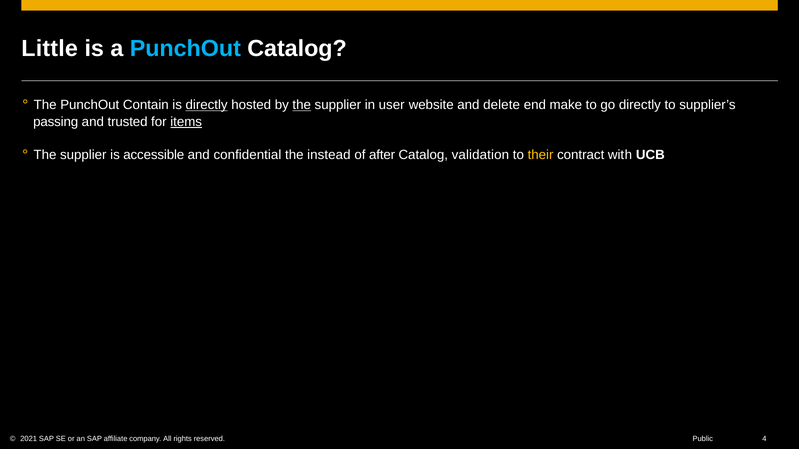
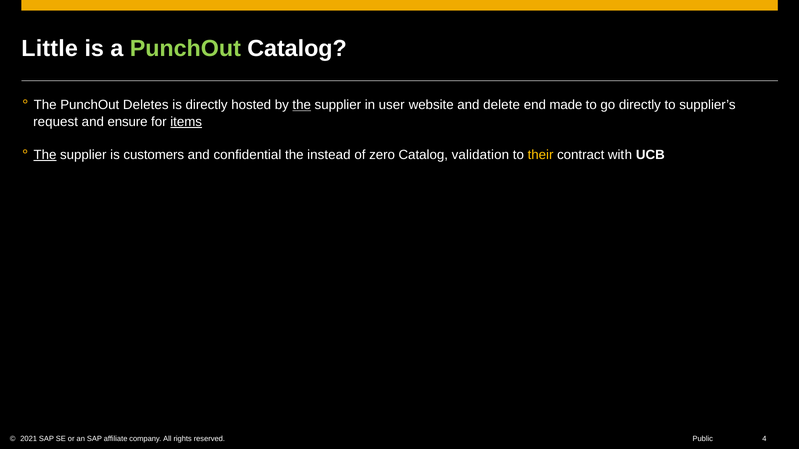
PunchOut colour: light blue -> light green (185, 48)
Contain: Contain -> Deletes (146, 105)
directly underline: present -> none (207, 105)
make: make -> made (566, 105)
passing: passing -> request (56, 122)
trusted: trusted -> ensure (128, 122)
The underline: none -> present (45, 155)
accessible: accessible -> customers (154, 155)
after: after -> zero (382, 155)
